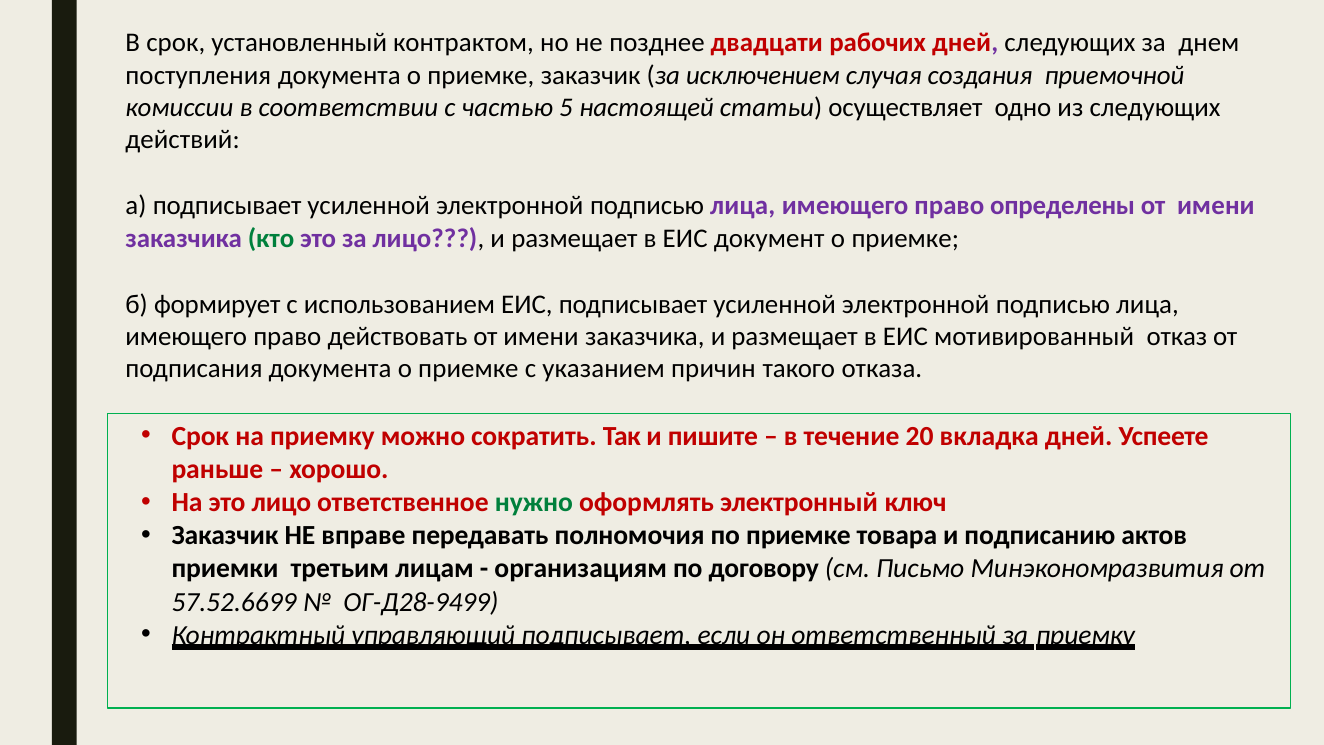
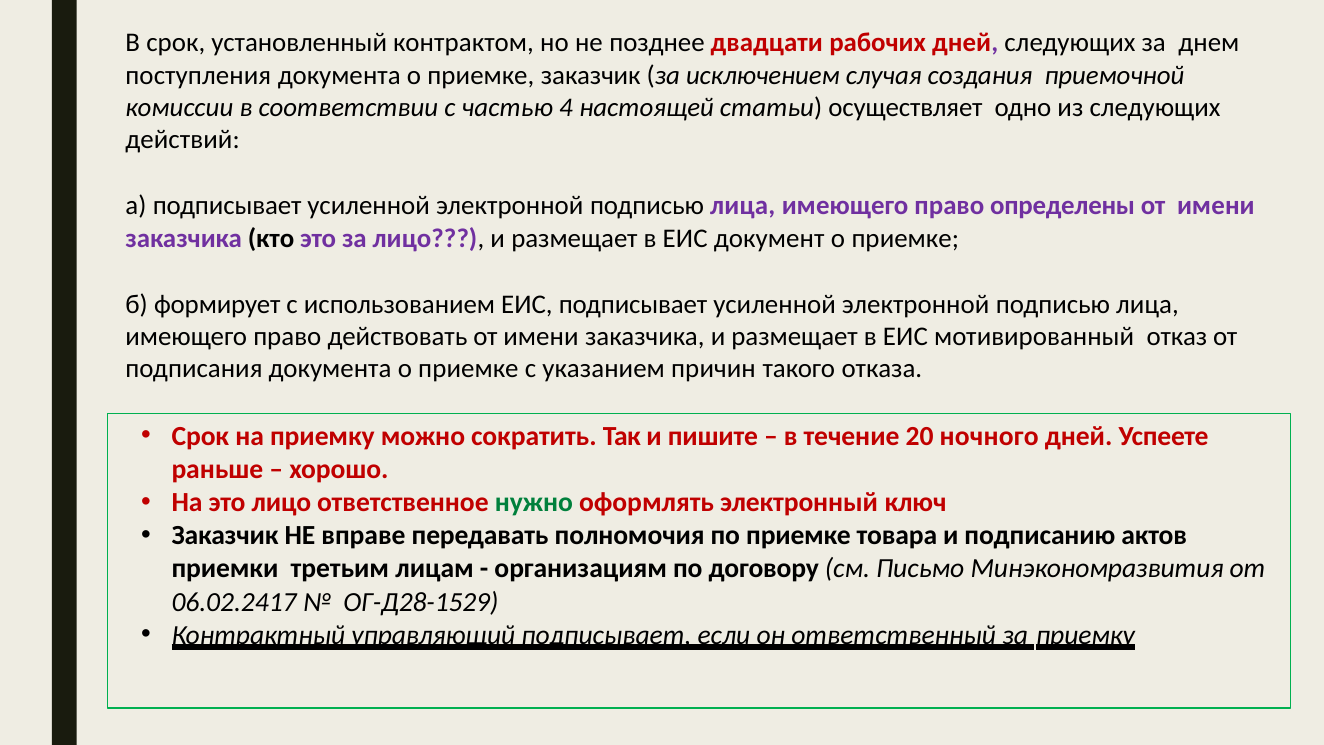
5: 5 -> 4 (566, 107)
кто colour: green -> black (271, 238)
вкладка: вкладка -> ночного (989, 436)
57.52.6699: 57.52.6699 -> 06.02.2417 (234, 602)
ОГ-Д28-9499: ОГ-Д28-9499 -> ОГ-Д28-1529 (421, 602)
